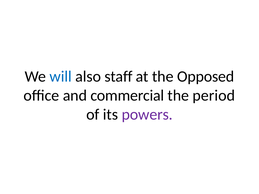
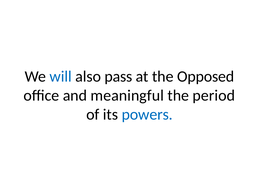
staff: staff -> pass (118, 77)
commercial: commercial -> meaningful (127, 96)
powers colour: purple -> blue (147, 115)
